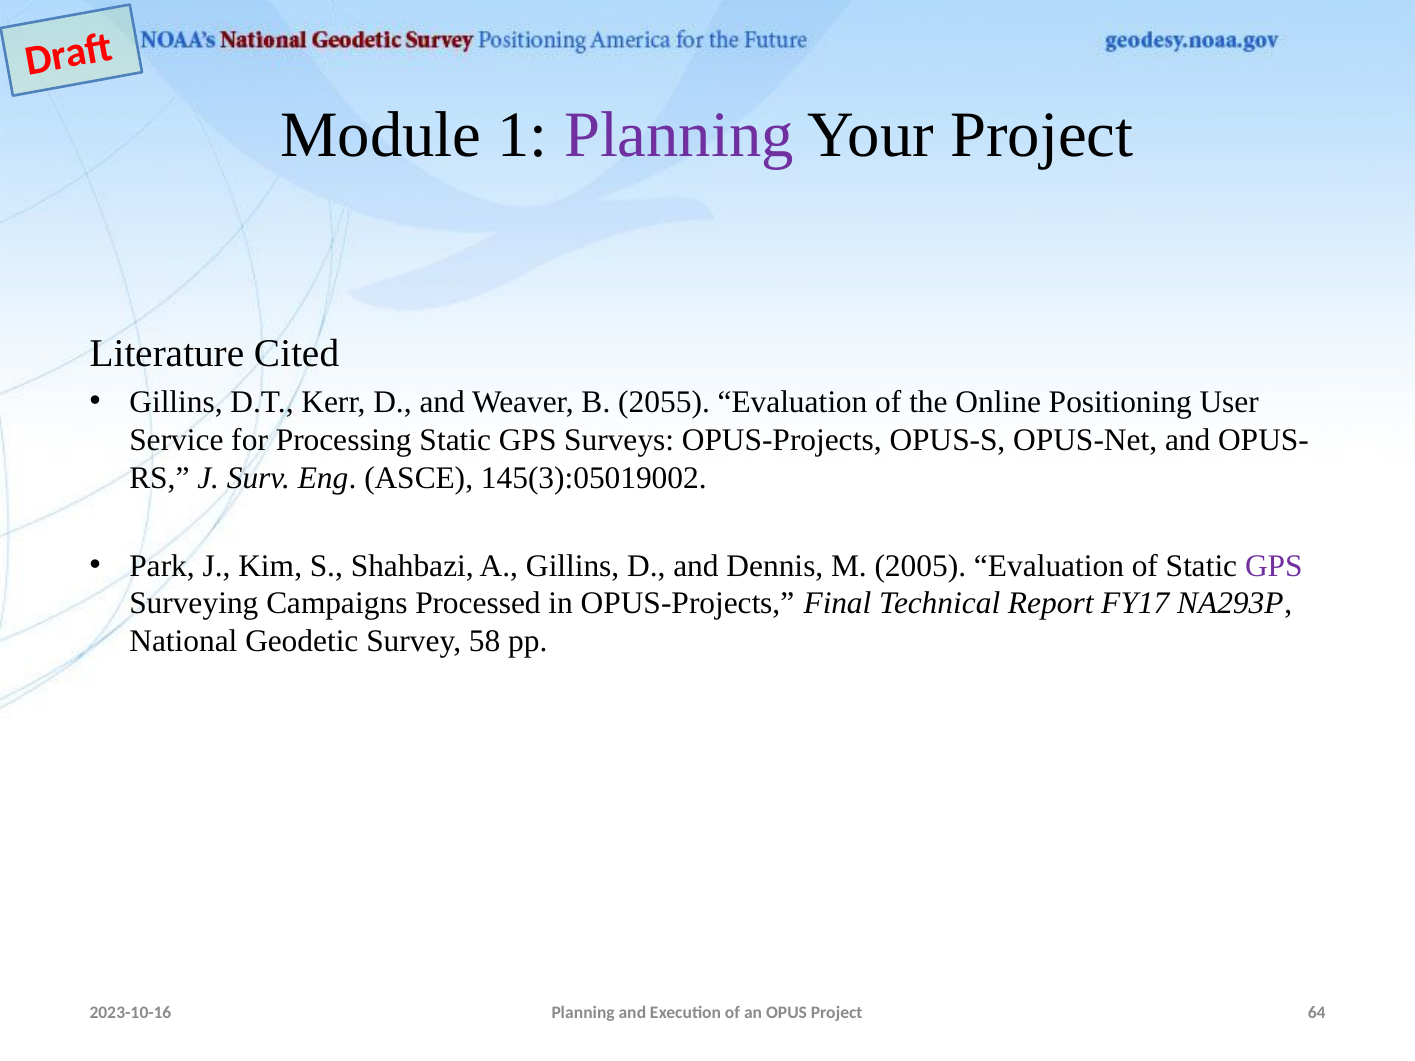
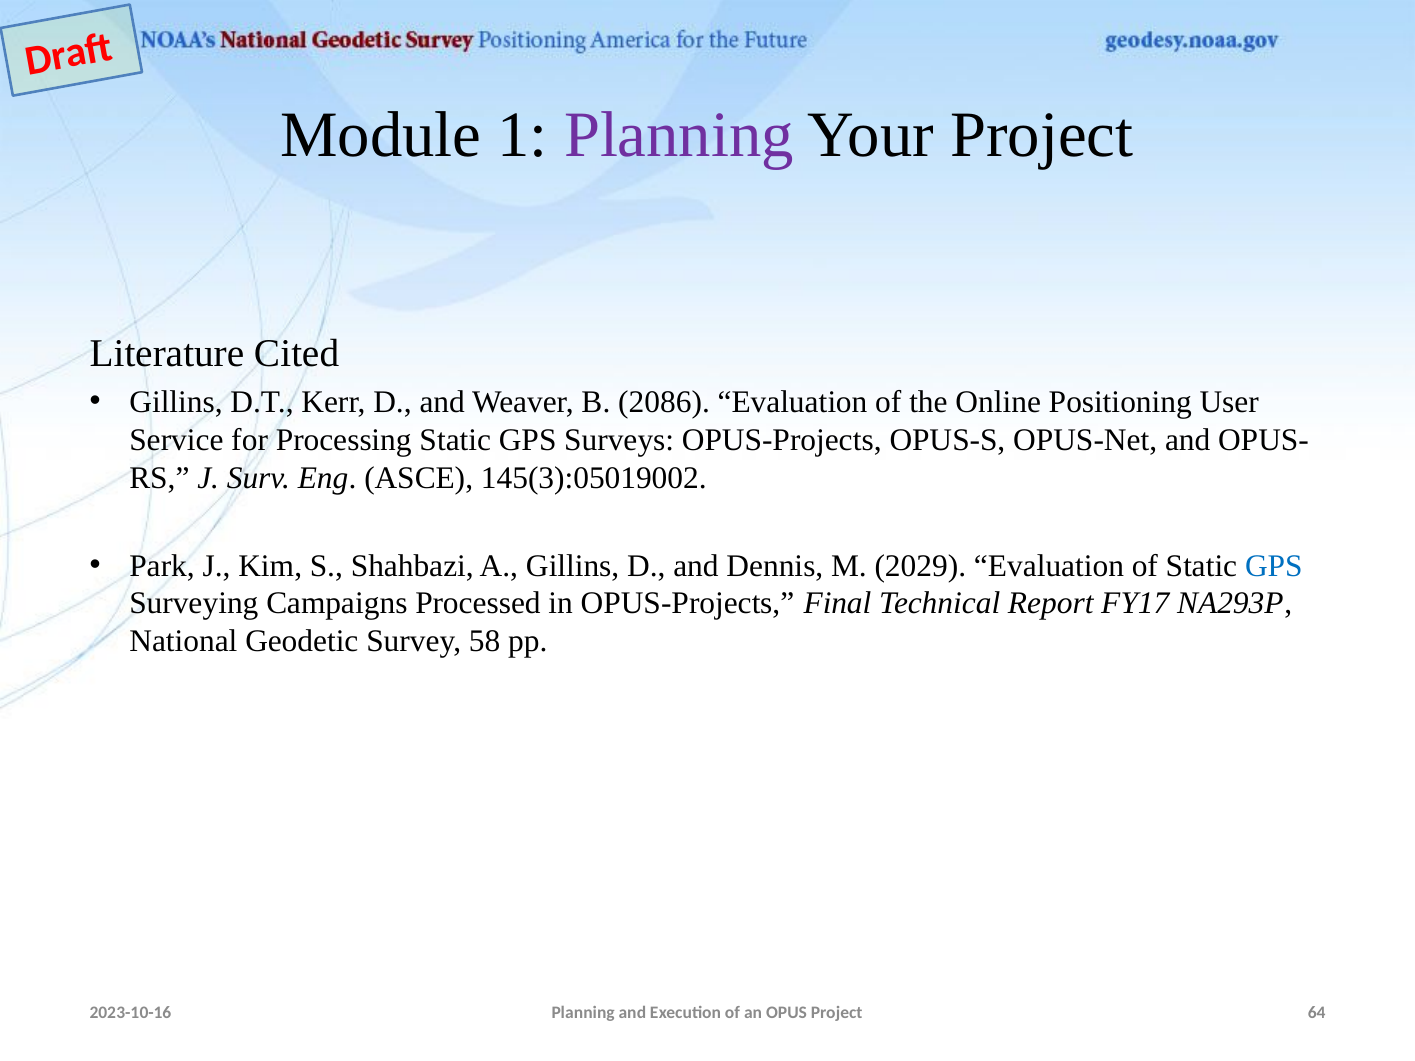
2055: 2055 -> 2086 (664, 402)
2005: 2005 -> 2029 (920, 566)
GPS colour: purple -> blue (1274, 566)
